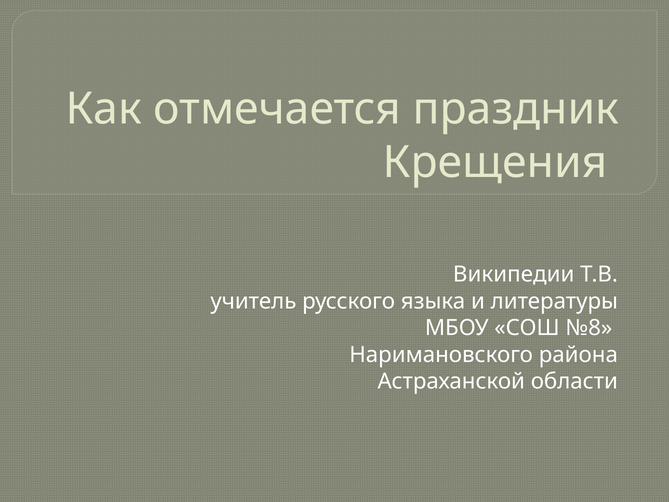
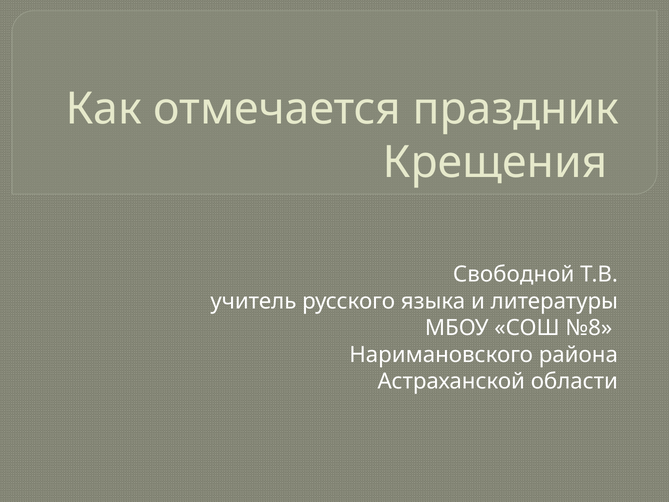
Википедии: Википедии -> Свободной (514, 274)
